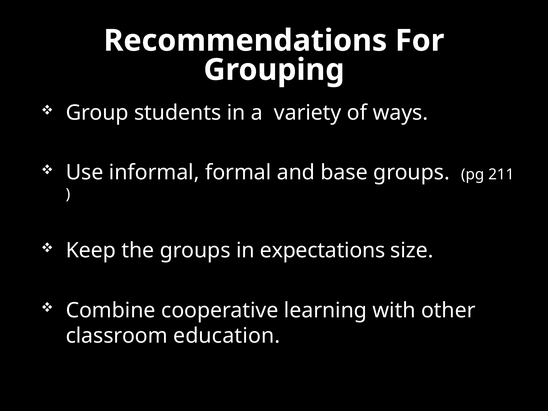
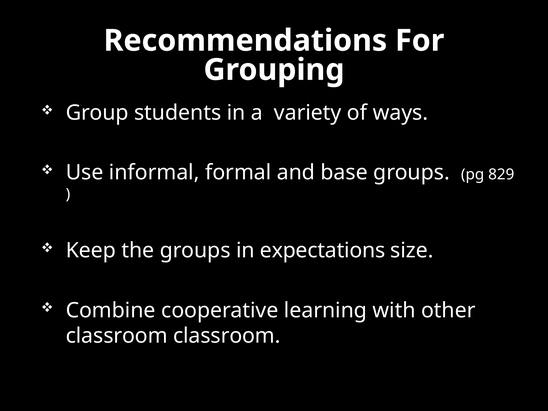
211: 211 -> 829 (501, 175)
classroom education: education -> classroom (227, 336)
